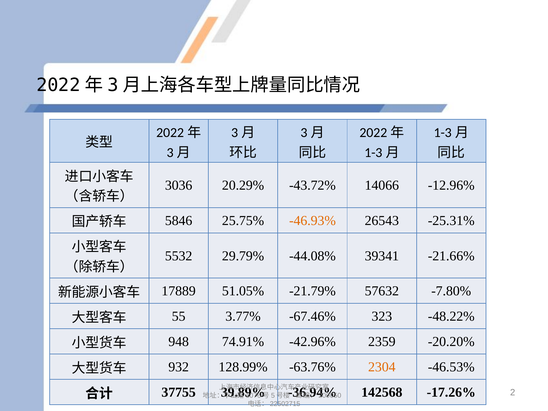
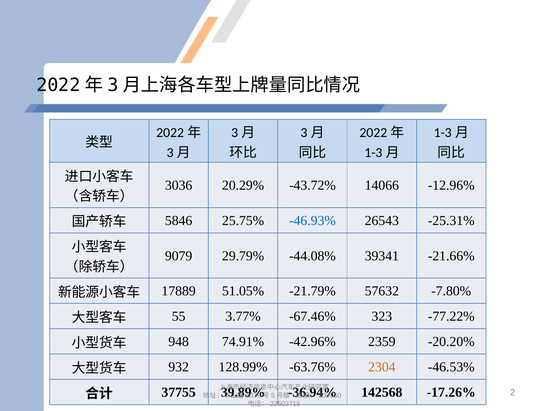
-46.93% colour: orange -> blue (312, 221)
5532: 5532 -> 9079 (179, 256)
-48.22%: -48.22% -> -77.22% (451, 316)
